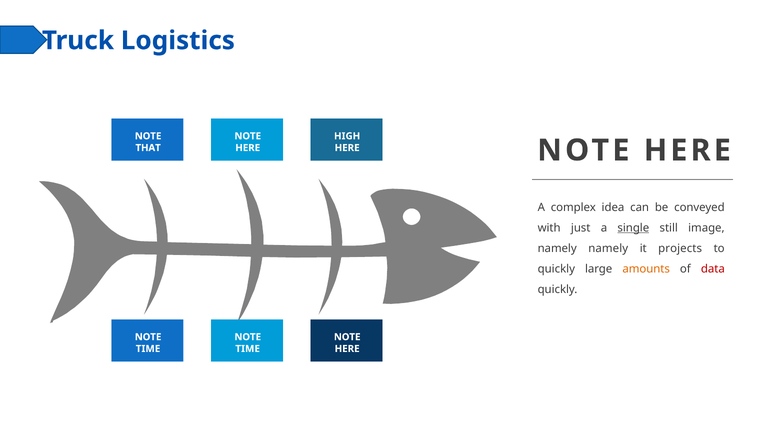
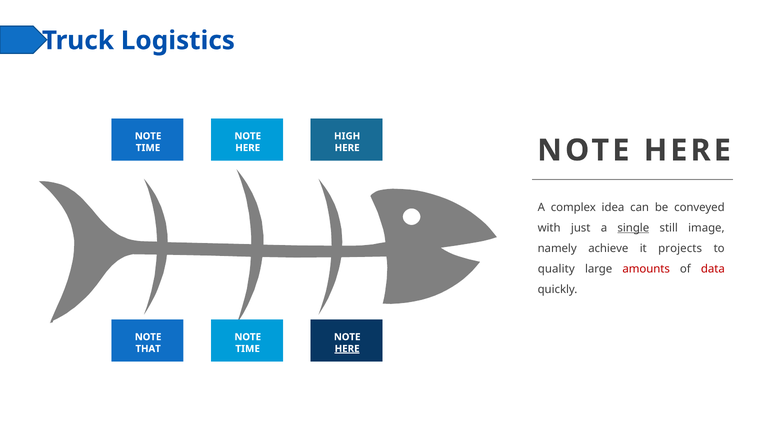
THAT: THAT -> TIME (148, 148)
namely namely: namely -> achieve (608, 248)
quickly: quickly -> quality (556, 269)
amounts colour: orange -> red (646, 269)
TIME: TIME -> THAT (148, 349)
HERE underline: none -> present (347, 349)
